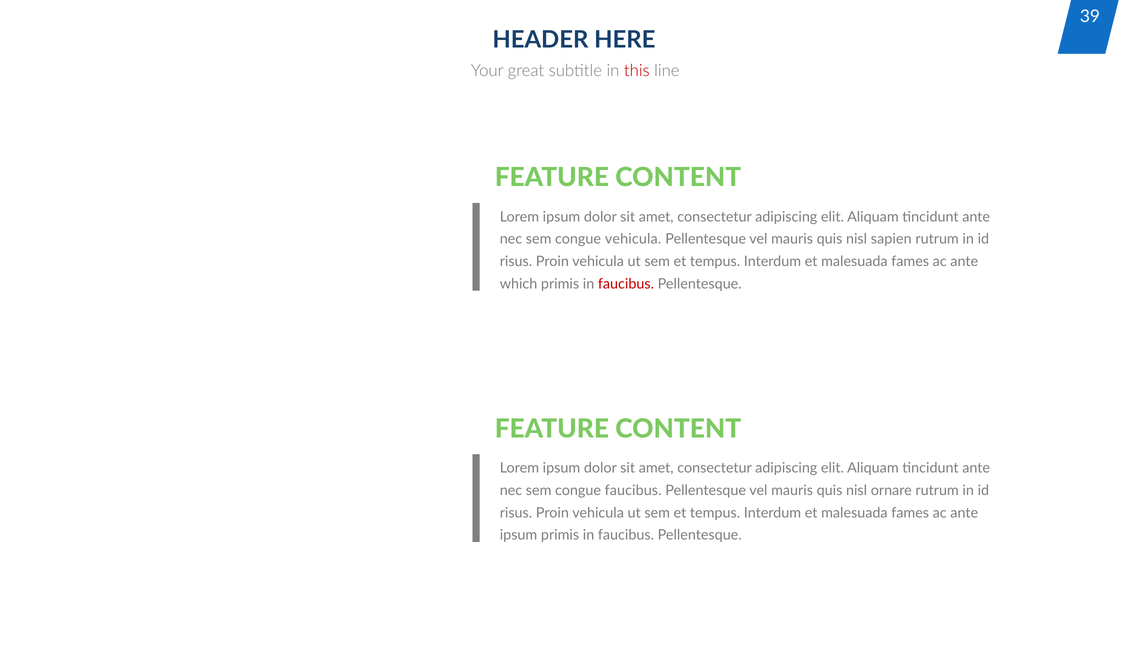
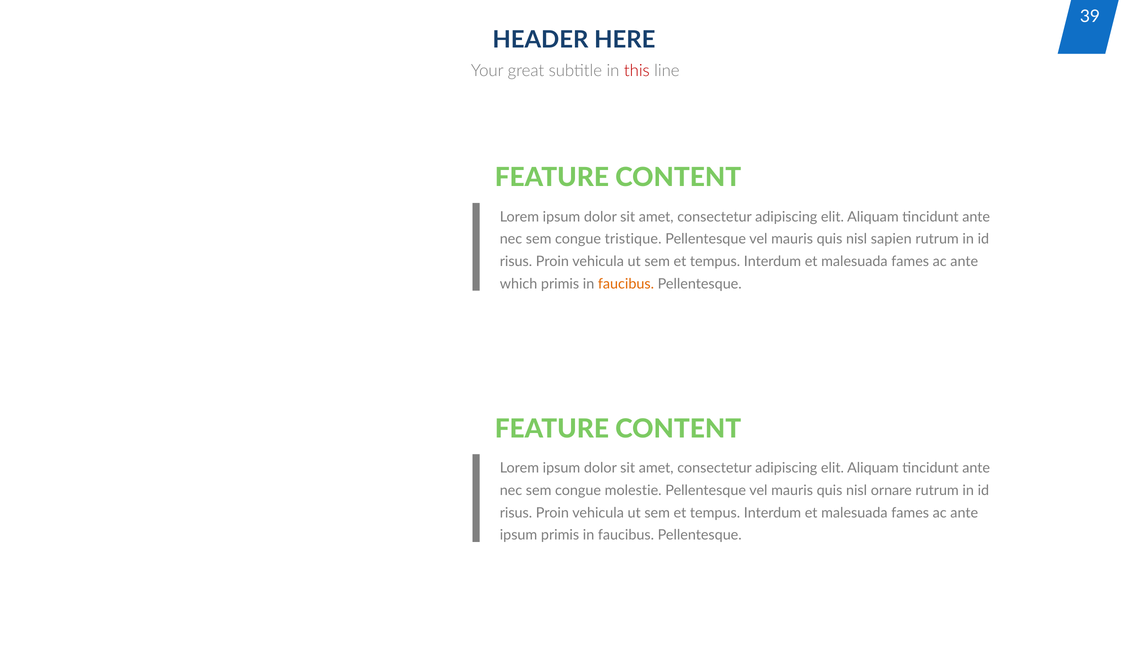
congue vehicula: vehicula -> tristique (633, 239)
faucibus colour: red -> orange (626, 284)
congue faucibus: faucibus -> molestie (633, 491)
